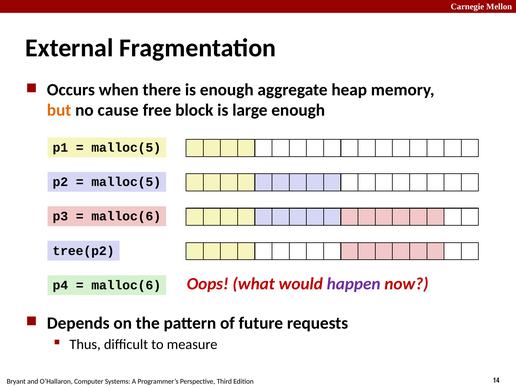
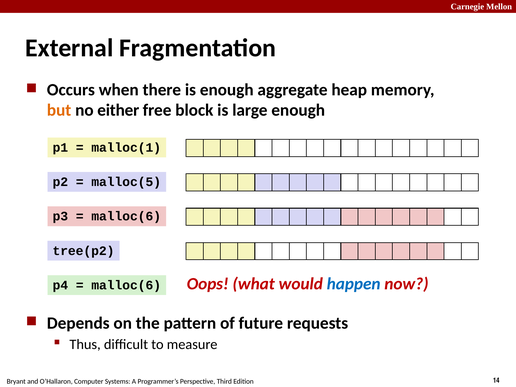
cause: cause -> either (118, 110)
malloc(5: malloc(5 -> malloc(1 (126, 148)
happen colour: purple -> blue (354, 284)
